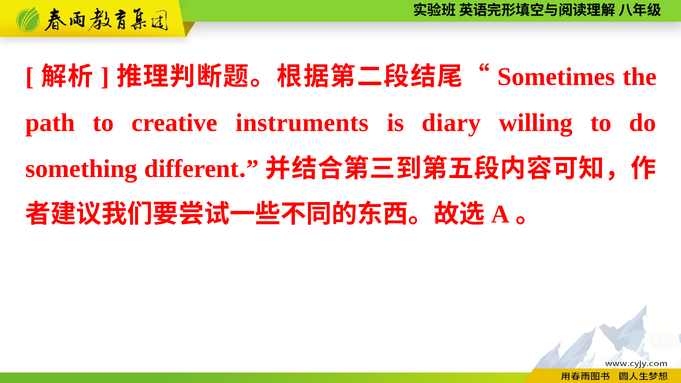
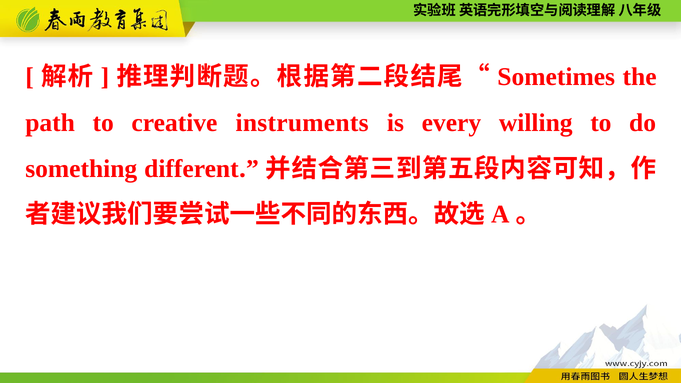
diary: diary -> every (451, 123)
